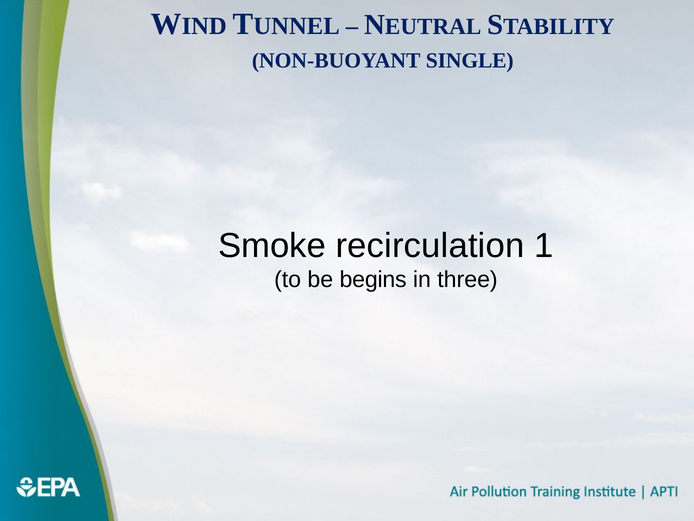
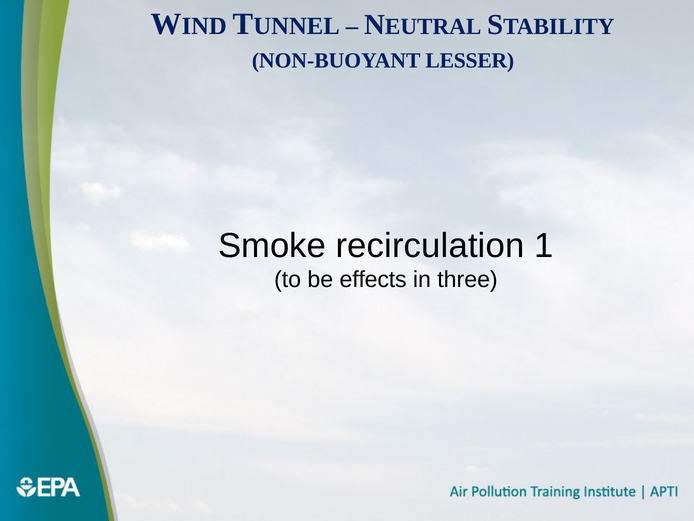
SINGLE: SINGLE -> LESSER (470, 60)
begins: begins -> effects (373, 279)
